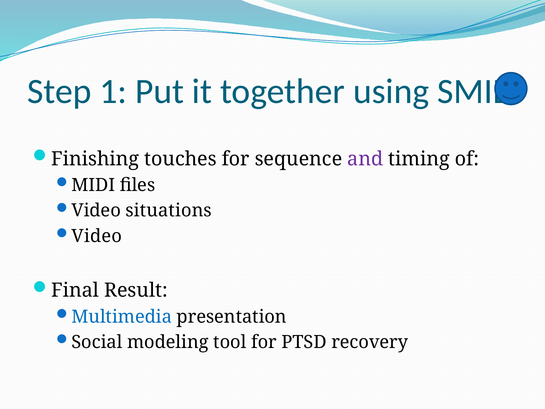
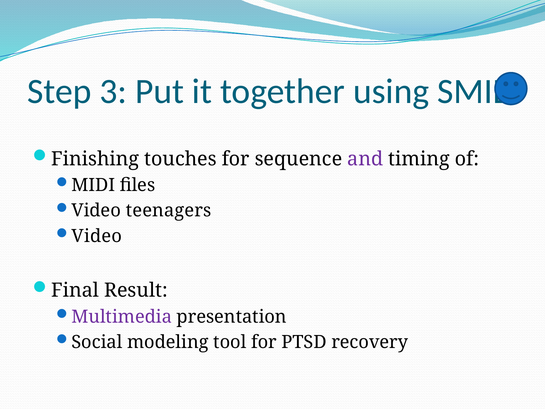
1: 1 -> 3 (113, 91)
situations: situations -> teenagers (169, 211)
Multimedia colour: blue -> purple (122, 317)
